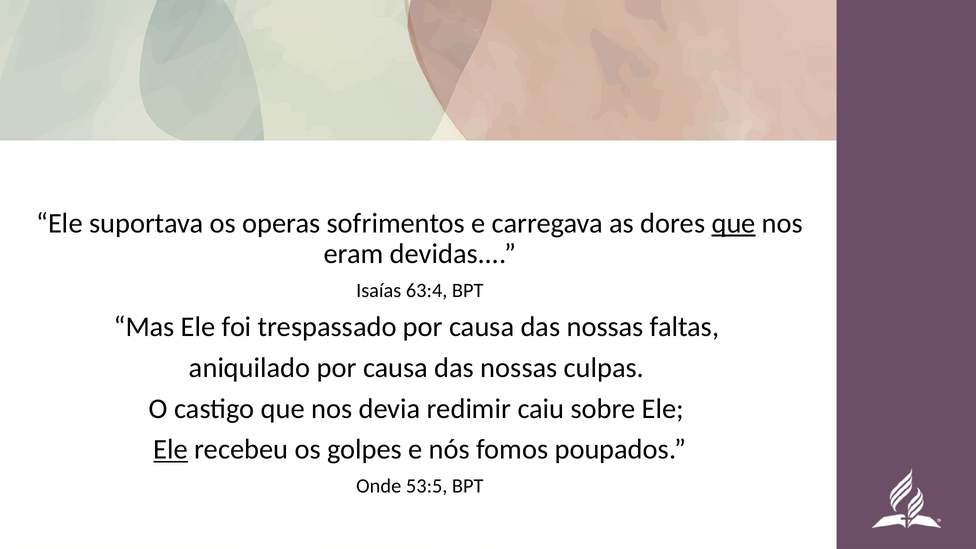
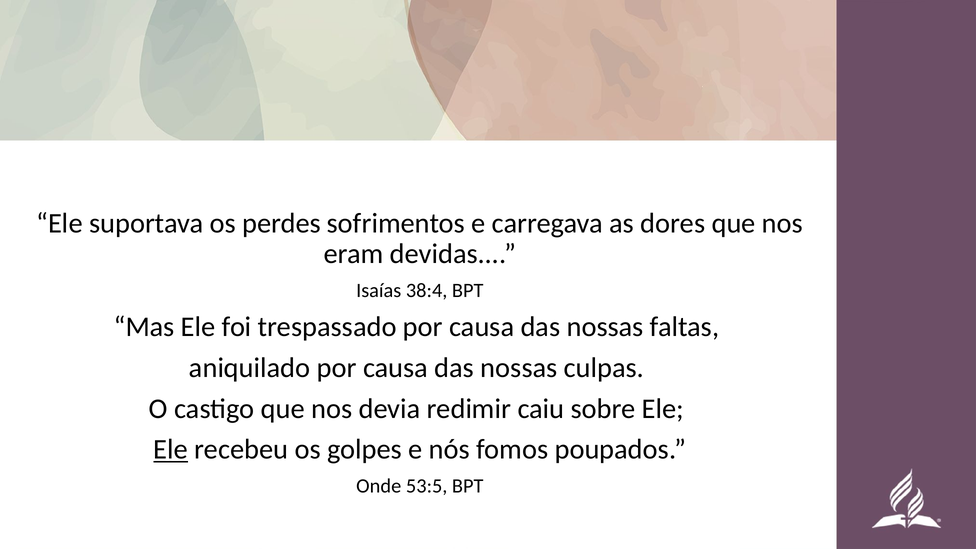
operas: operas -> perdes (281, 223)
que underline: present -> none (734, 223)
63:4: 63:4 -> 38:4 (427, 291)
